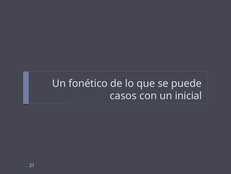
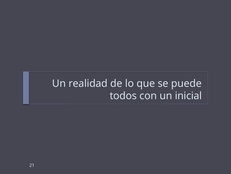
fonético: fonético -> realidad (88, 83)
casos: casos -> todos (123, 95)
